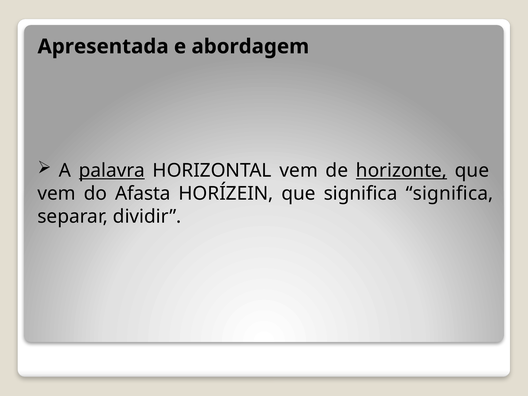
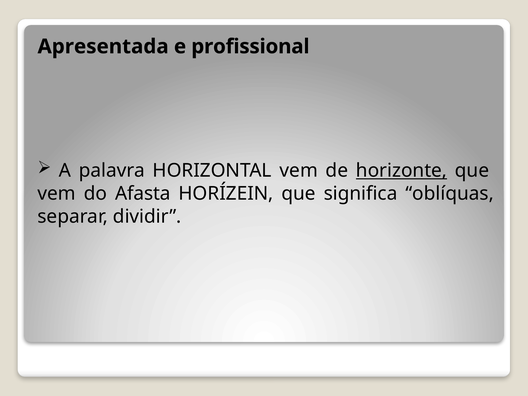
abordagem: abordagem -> profissional (250, 47)
palavra underline: present -> none (112, 171)
significa significa: significa -> oblíquas (450, 194)
